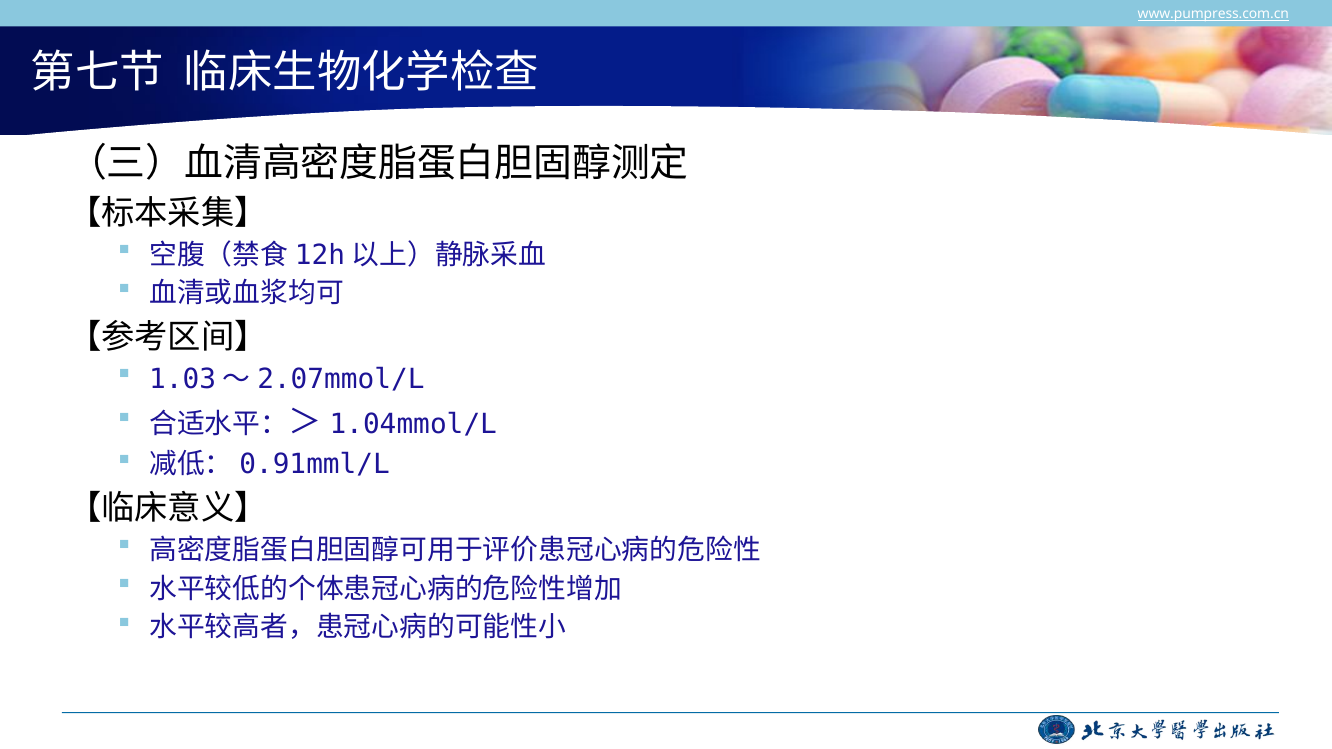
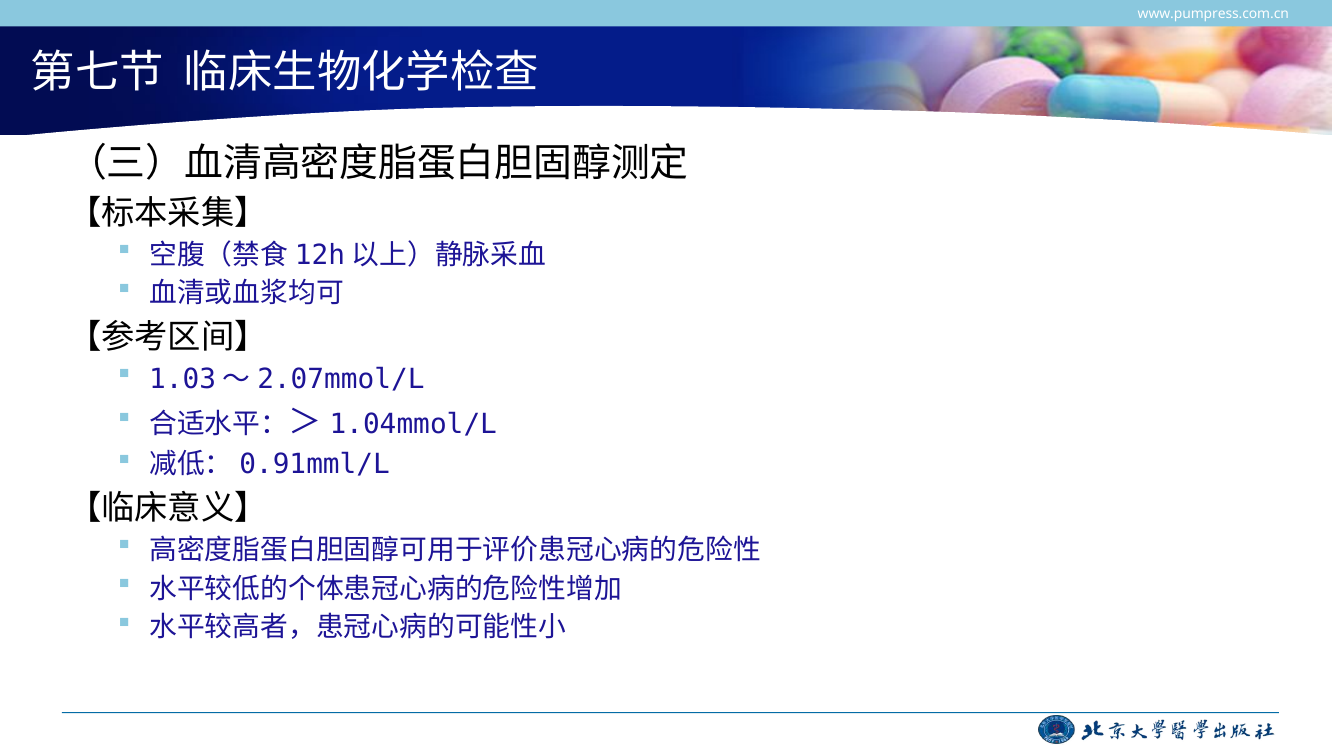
www.pumpress.com.cn underline: present -> none (1213, 14)
